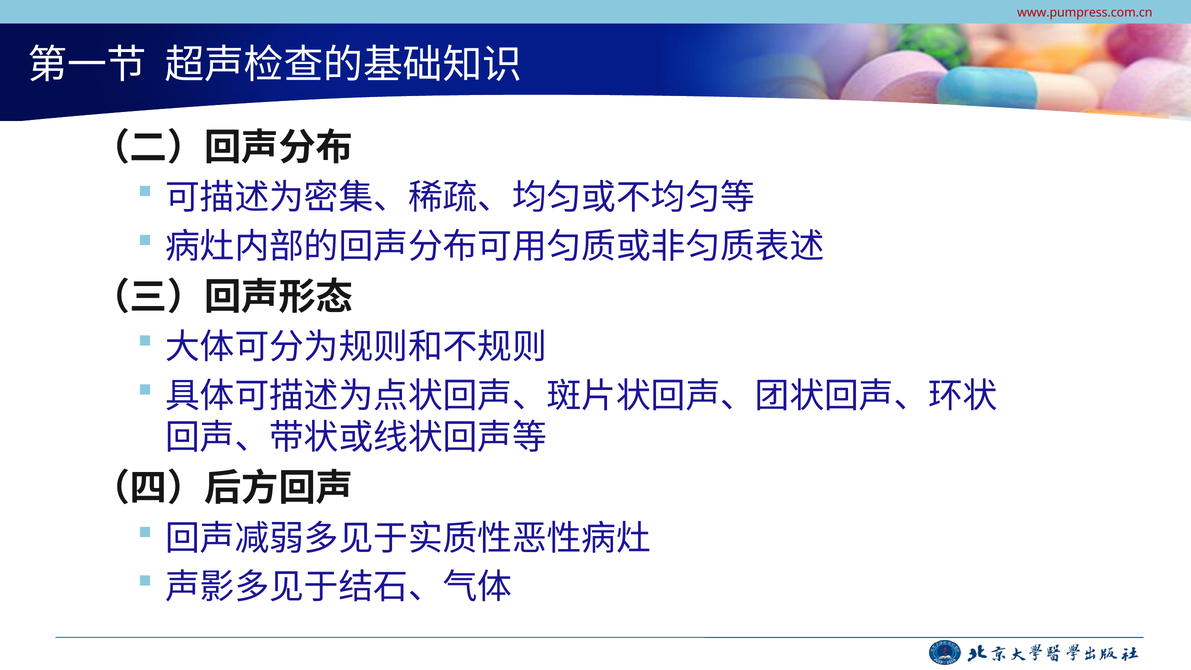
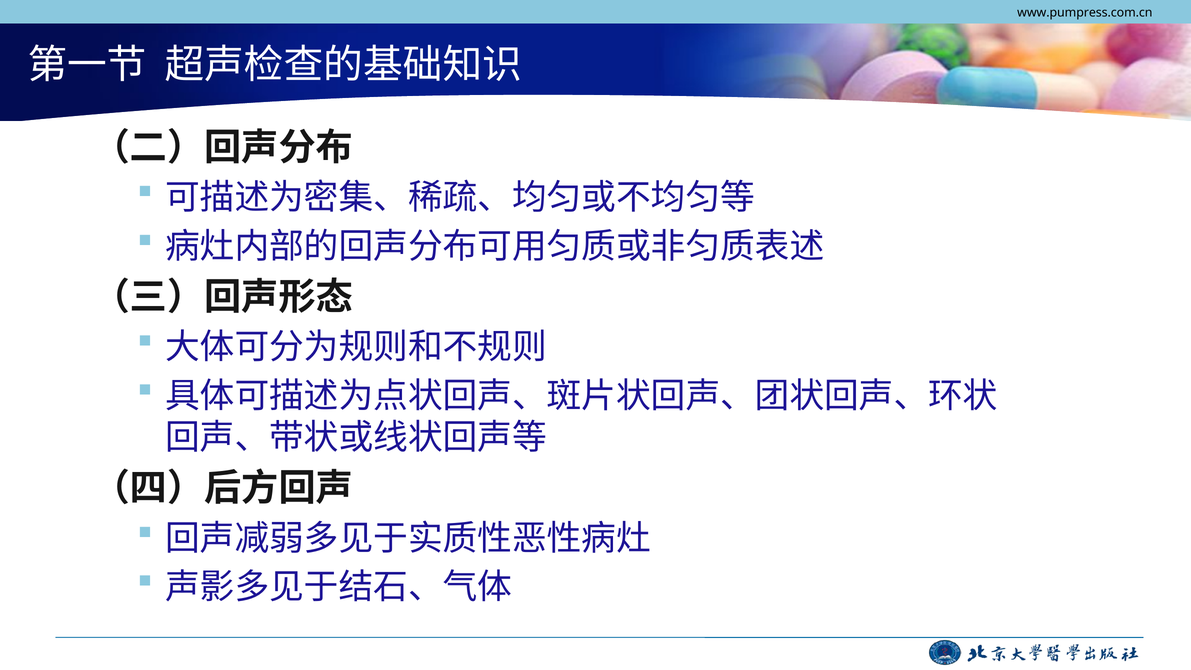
www.pumpress.com.cn colour: red -> black (1085, 13)
